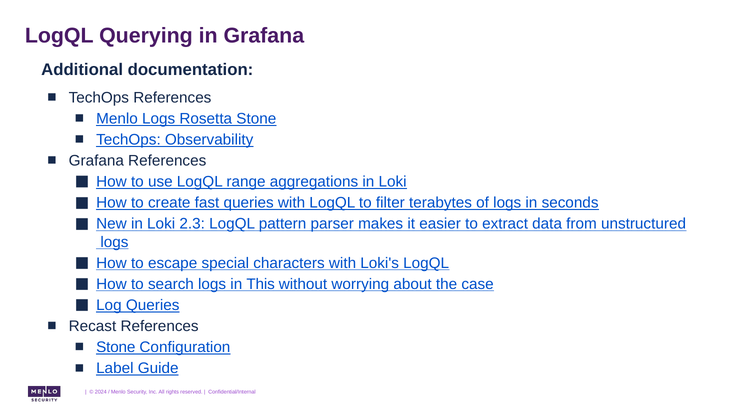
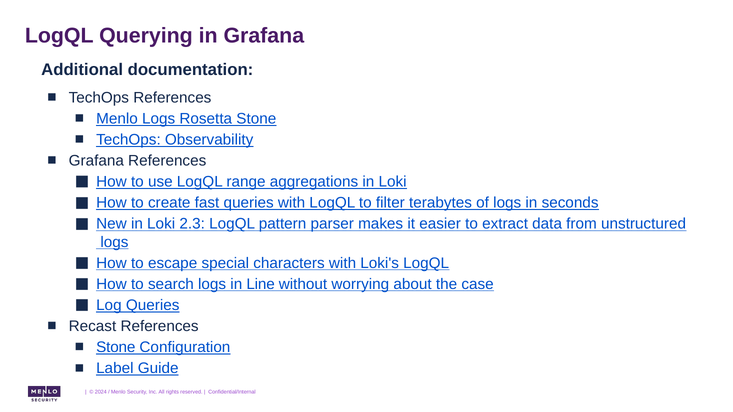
This: This -> Line (261, 284)
